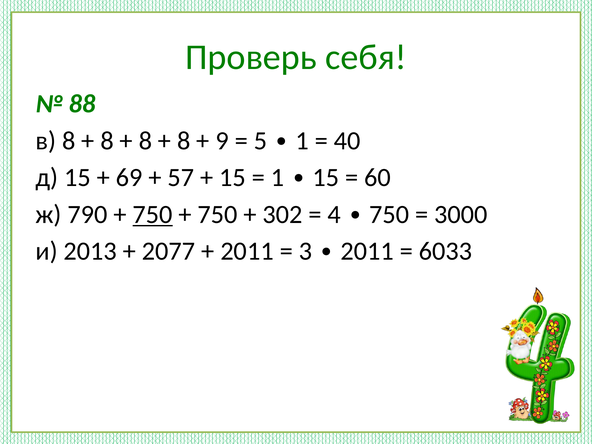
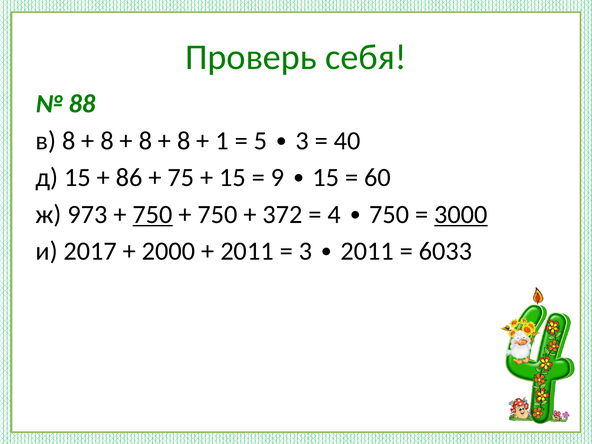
9: 9 -> 1 (222, 141)
5 1: 1 -> 3 (302, 141)
69: 69 -> 86 (129, 178)
57: 57 -> 75 (181, 178)
1: 1 -> 9 (277, 178)
790: 790 -> 973 (88, 214)
302: 302 -> 372 (283, 214)
3000 underline: none -> present (461, 214)
2013: 2013 -> 2017 (90, 251)
2077: 2077 -> 2000 (169, 251)
